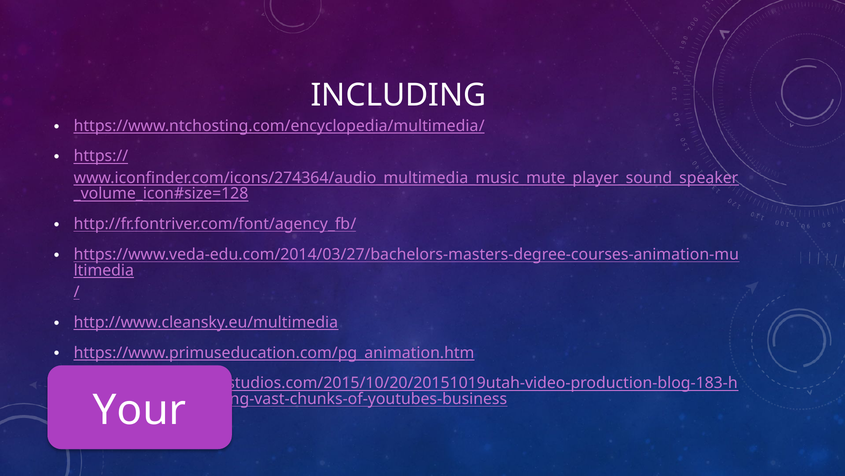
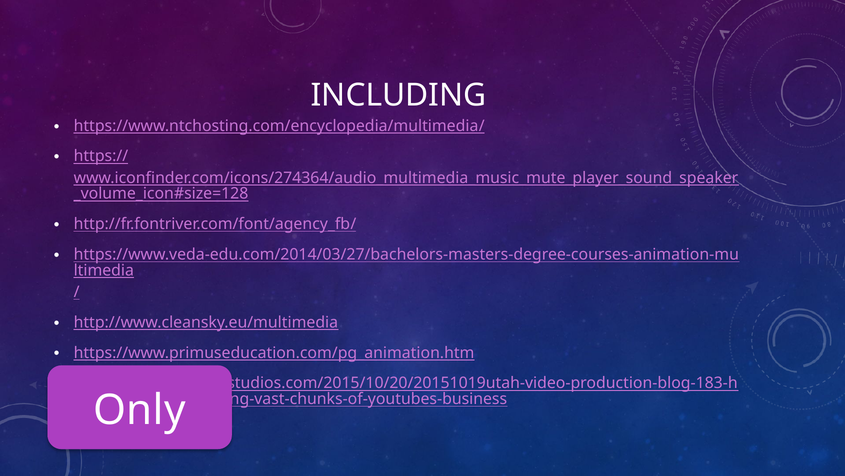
Your: Your -> Only (139, 410)
